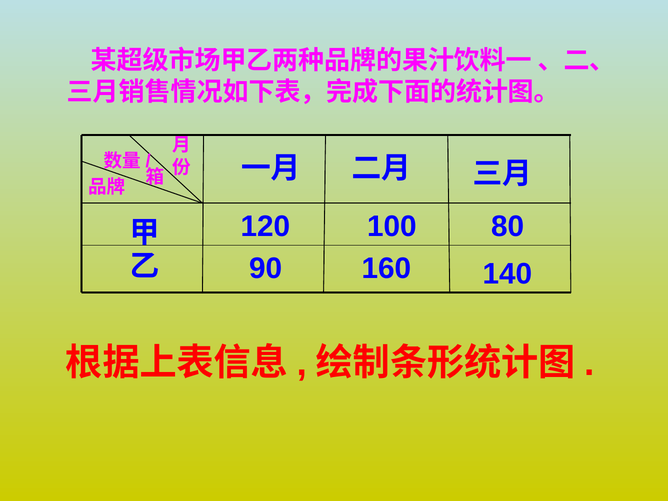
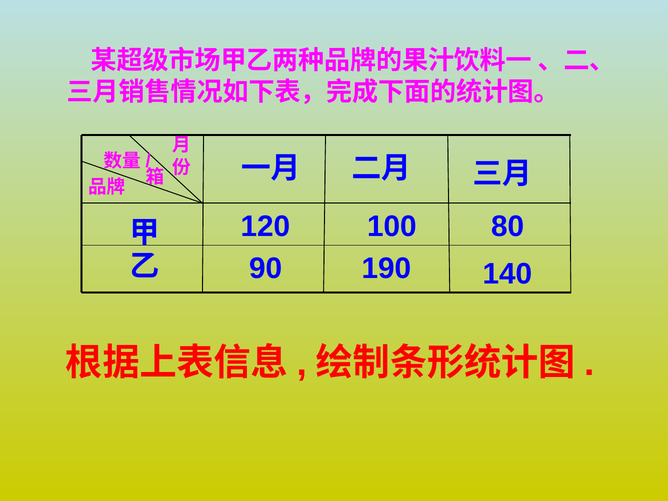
160: 160 -> 190 (387, 268)
